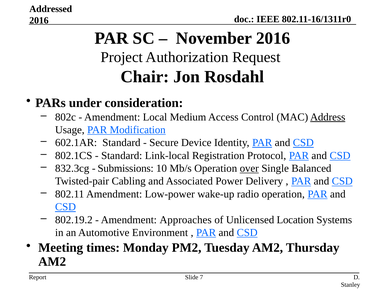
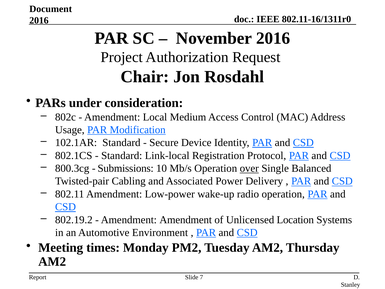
Addressed: Addressed -> Document (51, 9)
Address underline: present -> none (328, 117)
602.1AR: 602.1AR -> 102.1AR (76, 143)
832.3cg: 832.3cg -> 800.3cg (72, 168)
Amendment Approaches: Approaches -> Amendment (186, 220)
